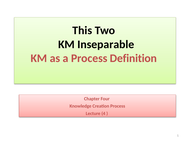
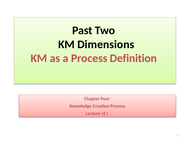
This: This -> Past (82, 31)
Inseparable: Inseparable -> Dimensions (106, 44)
